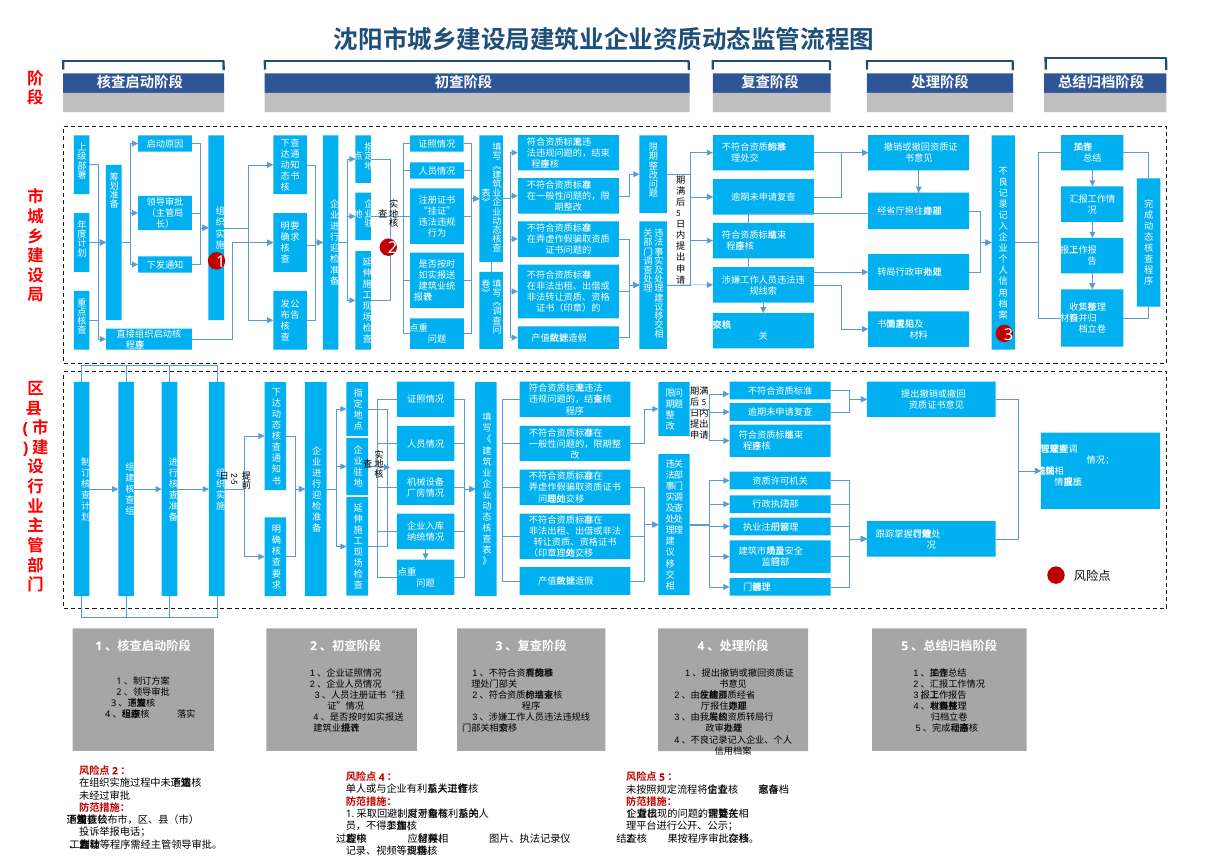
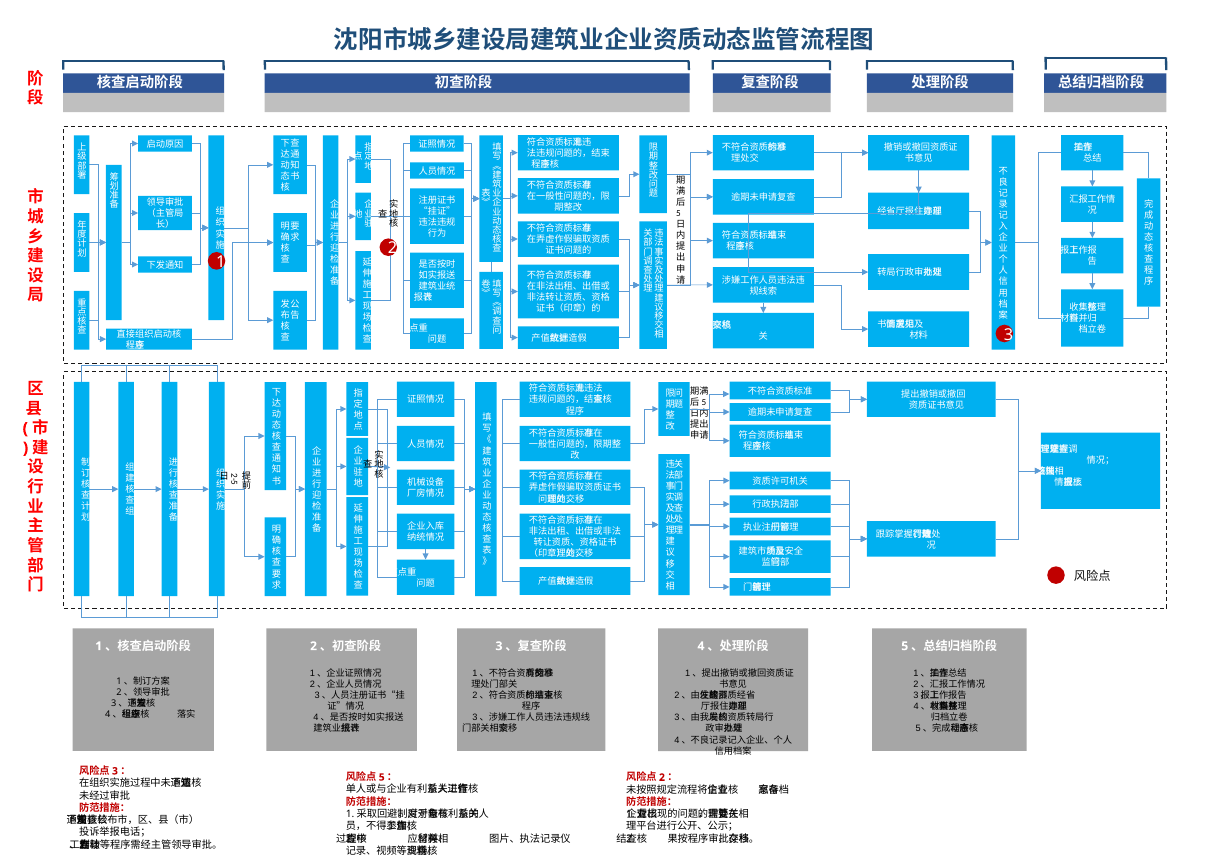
2: 2 -> 3 (115, 771)
4: 4 -> 5 (382, 778)
5: 5 -> 2 (662, 778)
